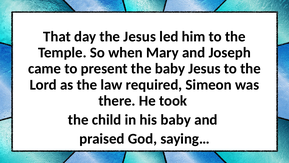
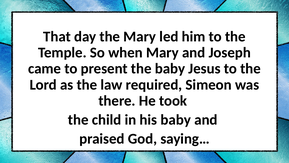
the Jesus: Jesus -> Mary (140, 36)
